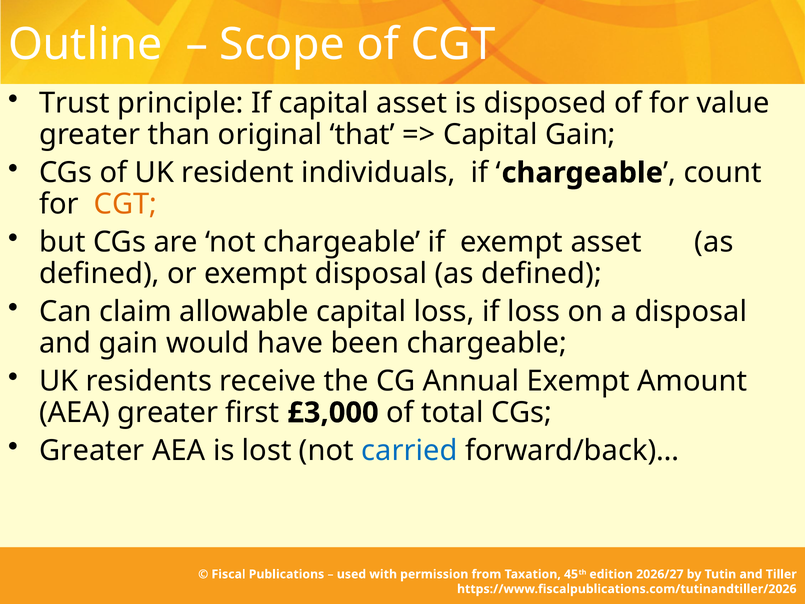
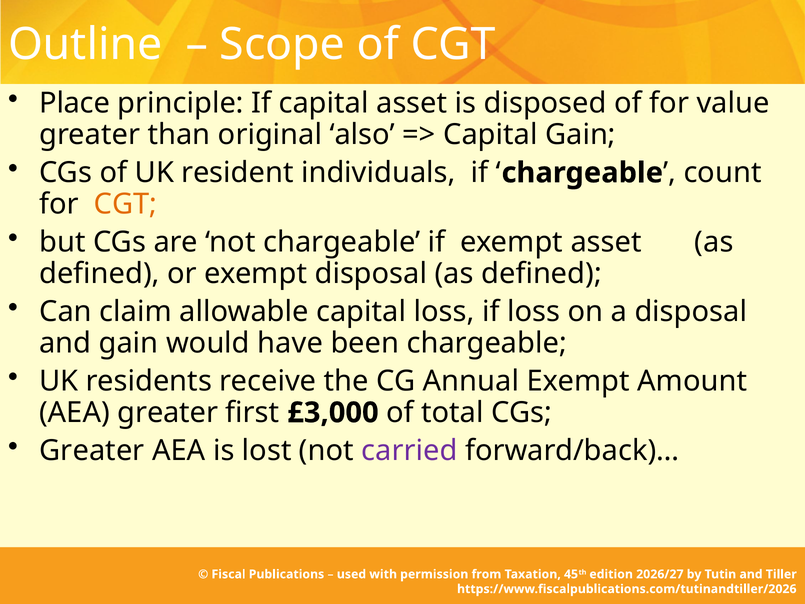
Trust: Trust -> Place (75, 103)
that: that -> also (362, 135)
carried colour: blue -> purple (409, 451)
